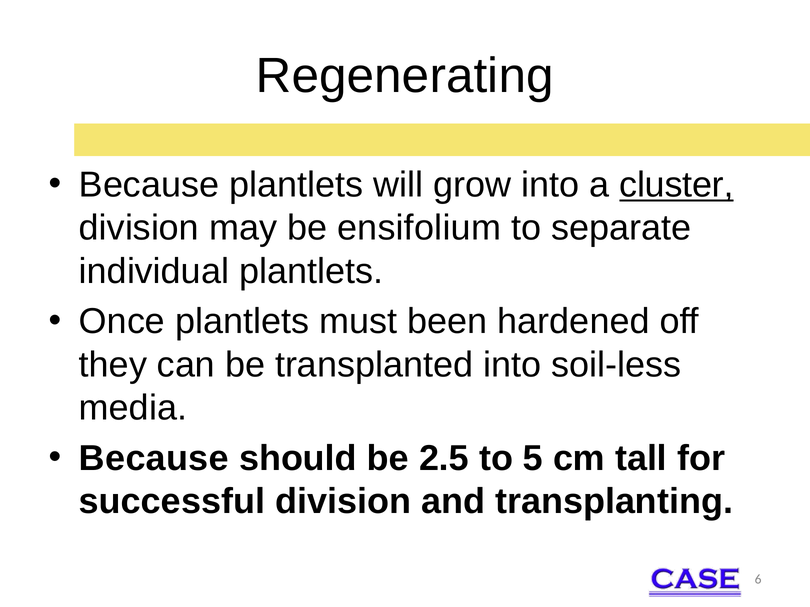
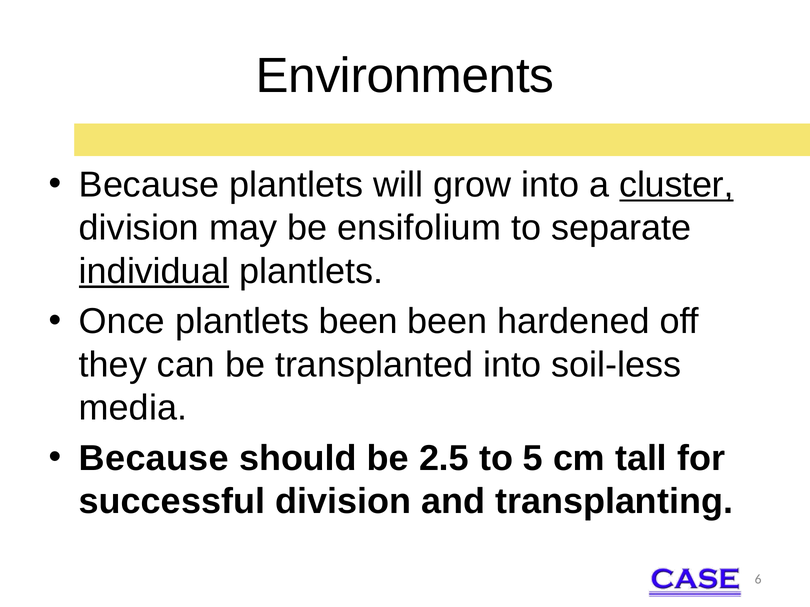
Regenerating: Regenerating -> Environments (405, 76)
individual underline: none -> present (154, 271)
plantlets must: must -> been (358, 322)
